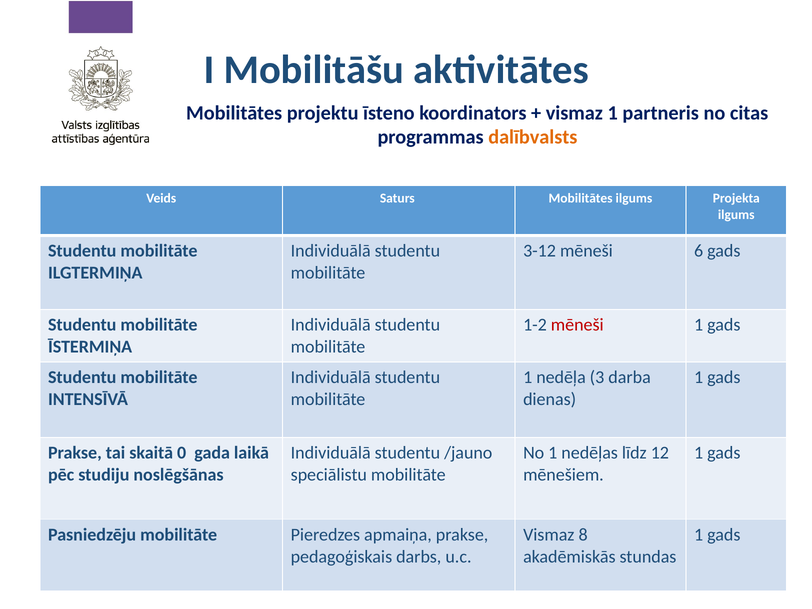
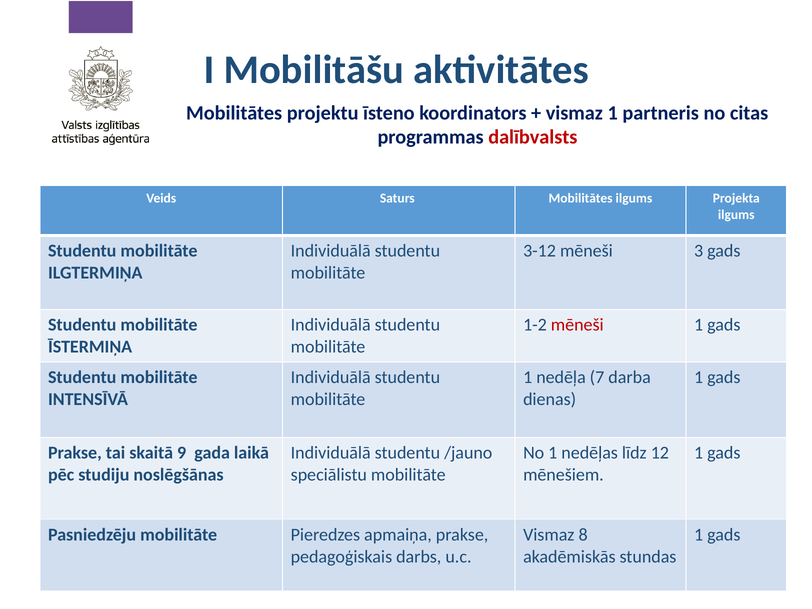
dalībvalsts colour: orange -> red (533, 137)
6: 6 -> 3 (699, 251)
3: 3 -> 7 (597, 377)
0: 0 -> 9 (182, 453)
